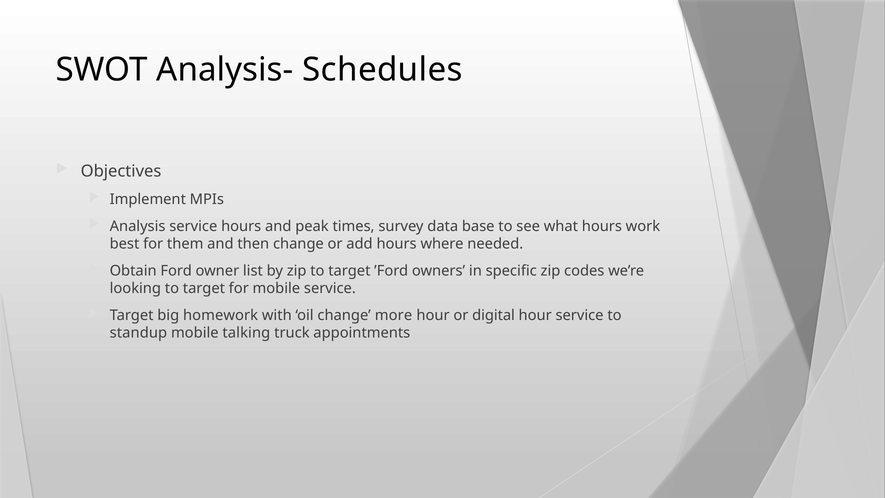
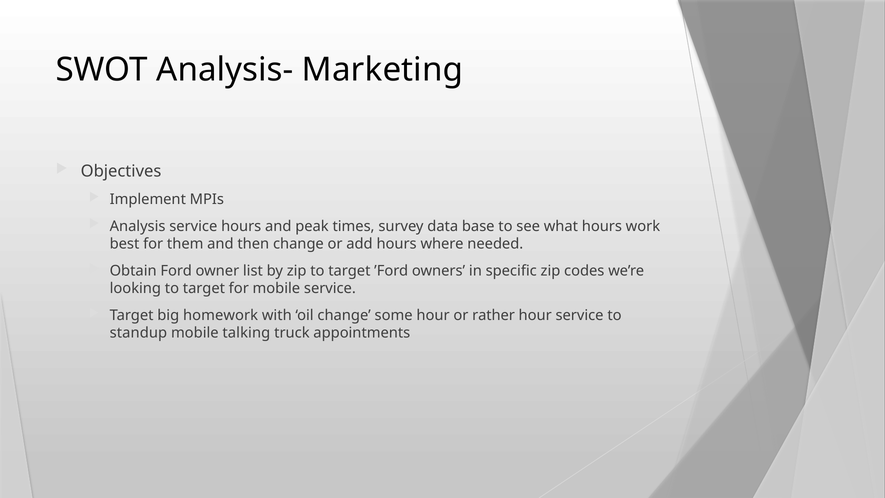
Schedules: Schedules -> Marketing (383, 70)
more: more -> some (394, 315)
digital: digital -> rather (494, 315)
